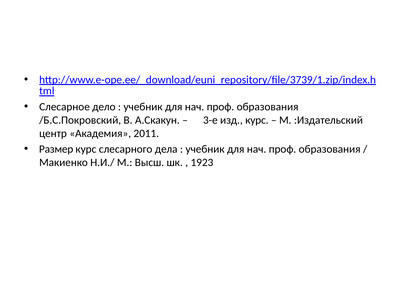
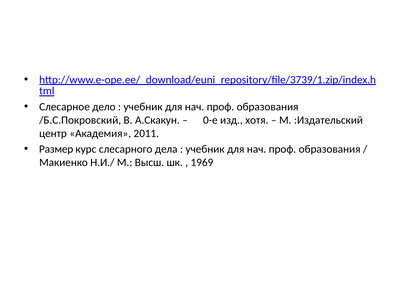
3-е: 3-е -> 0-е (210, 120)
изд курс: курс -> хотя (257, 120)
1923: 1923 -> 1969 (202, 163)
